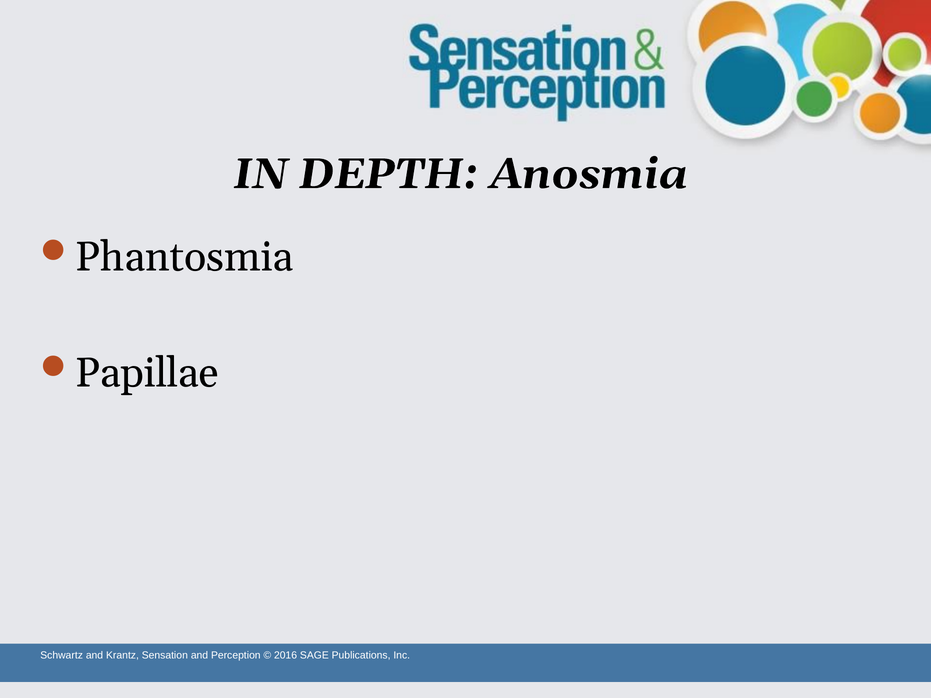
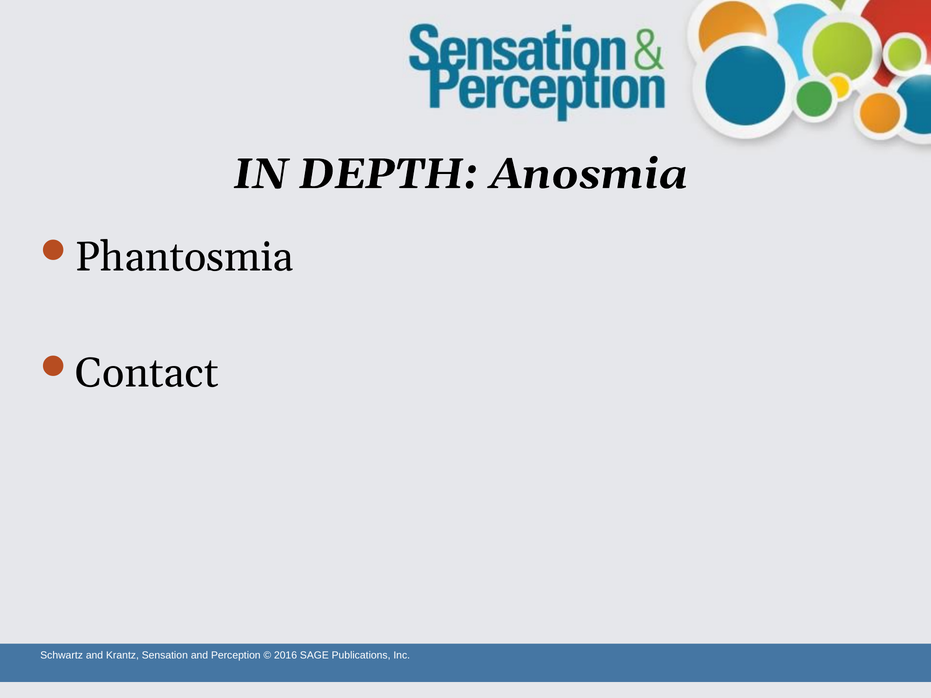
Papillae: Papillae -> Contact (147, 373)
